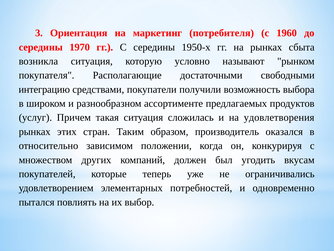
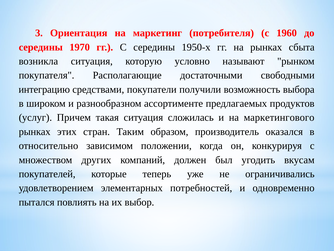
удовлетворения: удовлетворения -> маркетингового (279, 117)
